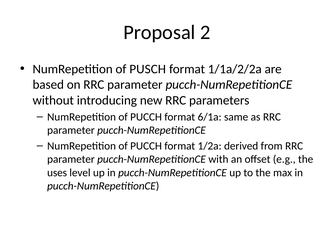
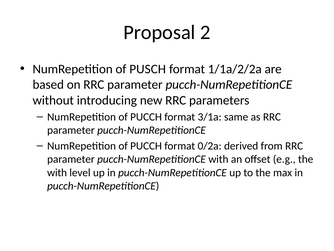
6/1a: 6/1a -> 3/1a (210, 117)
1/2a: 1/2a -> 0/2a (210, 146)
uses: uses -> with (57, 172)
